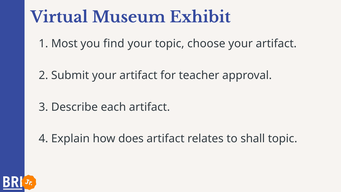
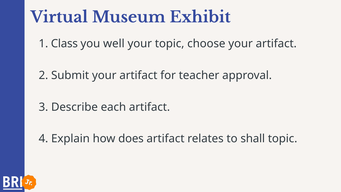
Most: Most -> Class (64, 44)
find: find -> well (114, 44)
